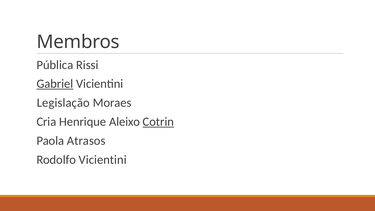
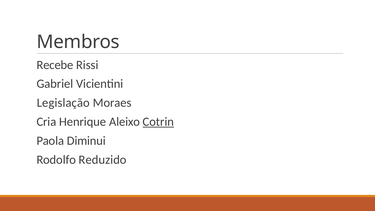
Pública: Pública -> Recebe (55, 65)
Gabriel underline: present -> none (55, 84)
Atrasos: Atrasos -> Diminui (86, 141)
Rodolfo Vicientini: Vicientini -> Reduzido (103, 160)
